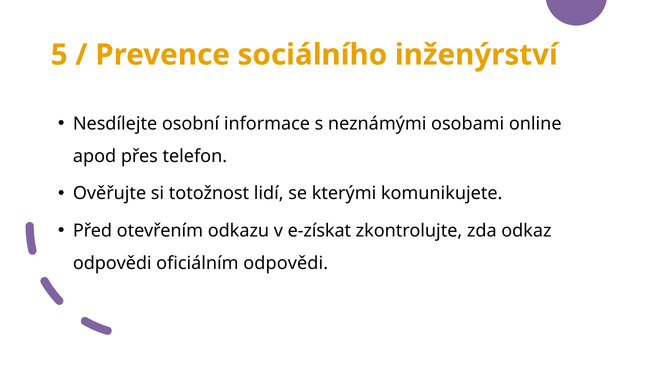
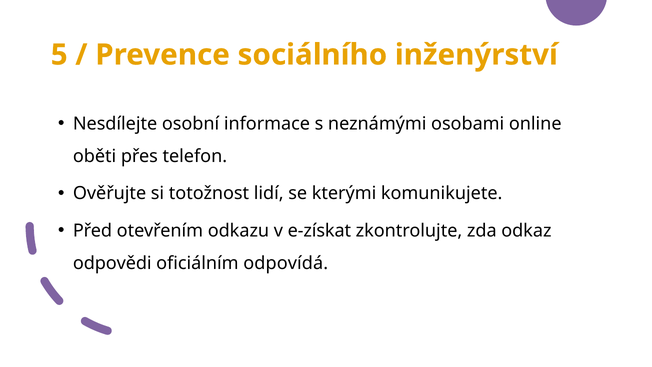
apod: apod -> oběti (95, 156)
oficiálním odpovědi: odpovědi -> odpovídá (286, 263)
